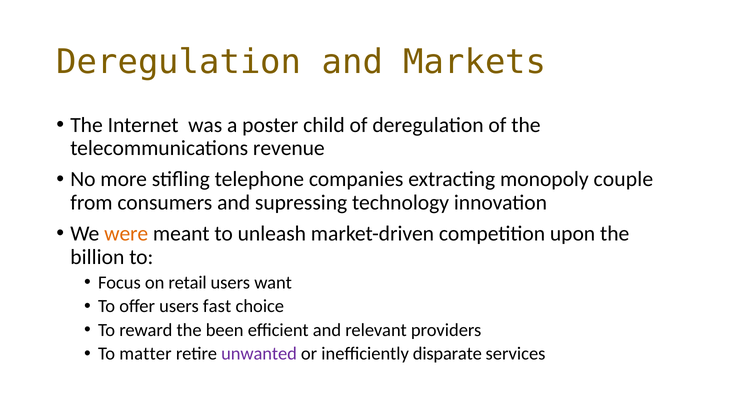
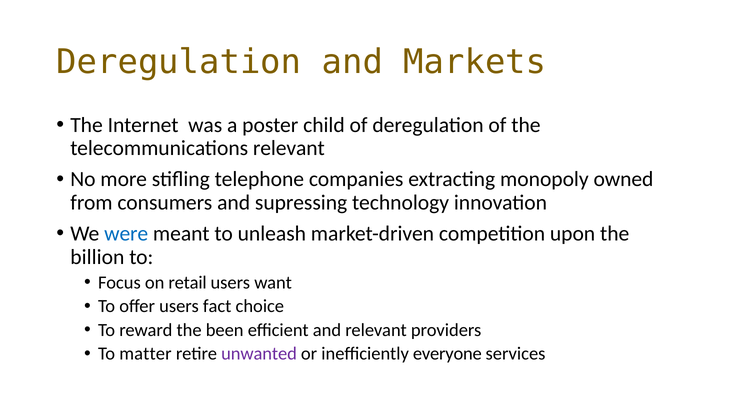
telecommunications revenue: revenue -> relevant (289, 148)
couple: couple -> owned (623, 179)
were colour: orange -> blue (126, 234)
fast: fast -> fact (217, 306)
disparate: disparate -> everyone (447, 354)
